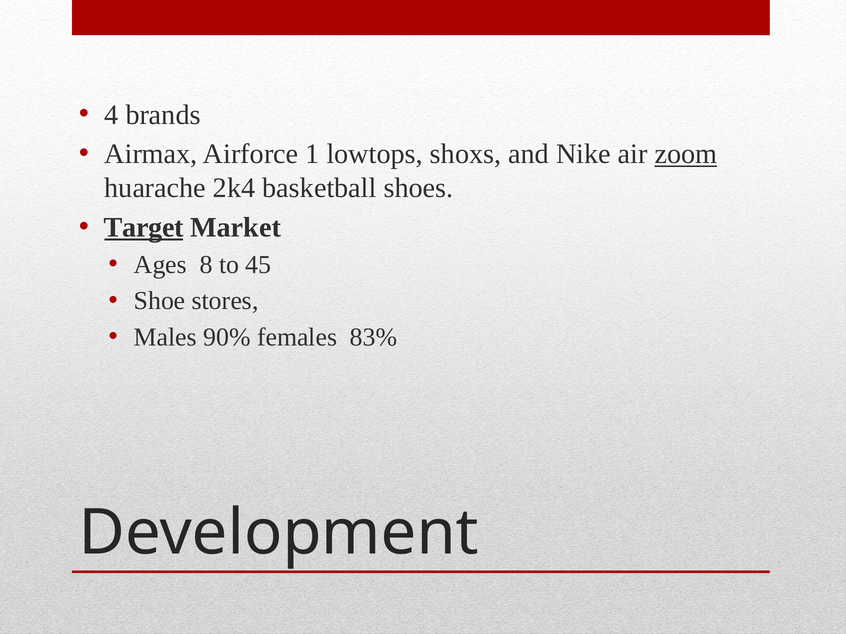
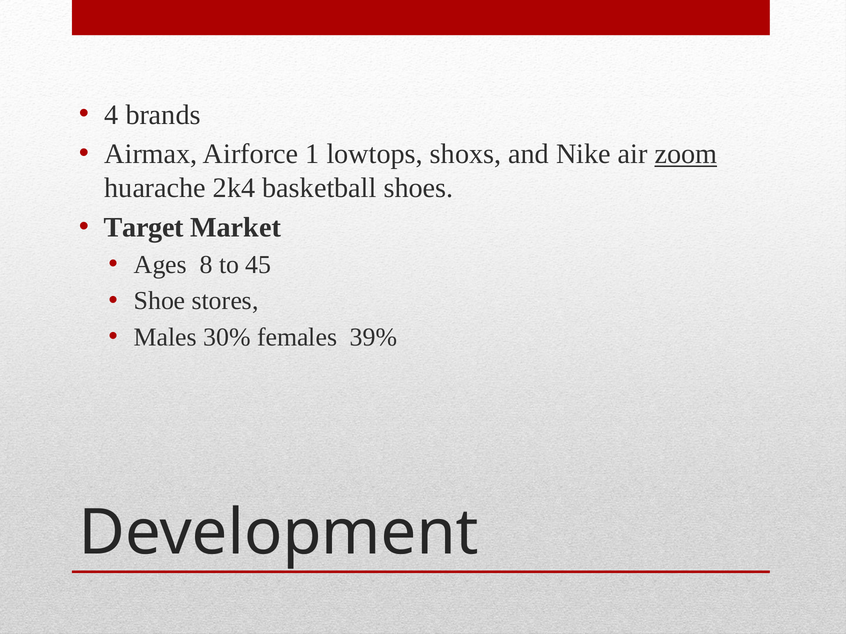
Target underline: present -> none (144, 228)
90%: 90% -> 30% (227, 337)
83%: 83% -> 39% (374, 337)
